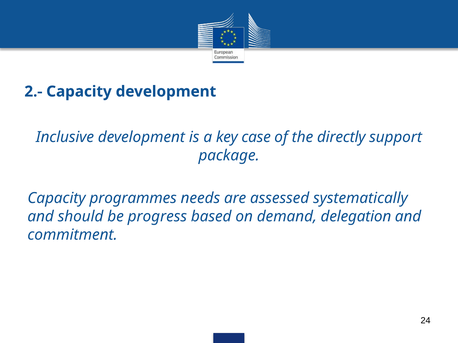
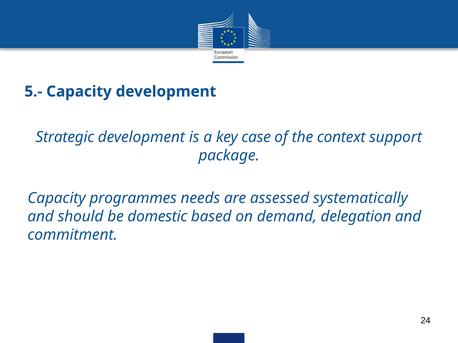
2.-: 2.- -> 5.- (33, 92)
Inclusive: Inclusive -> Strategic (65, 137)
directly: directly -> context (341, 137)
progress: progress -> domestic (157, 217)
